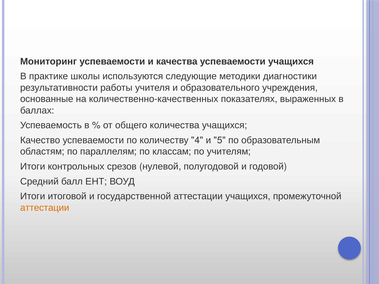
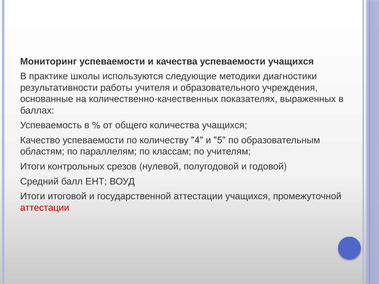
аттестации colour: orange -> red (45, 208)
